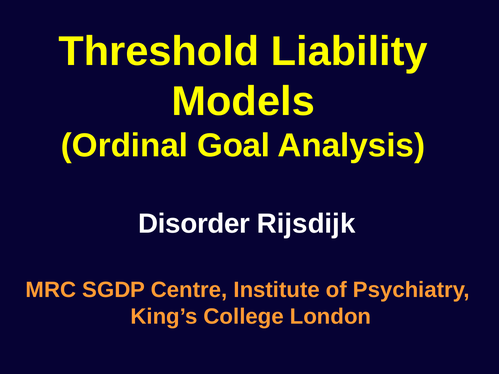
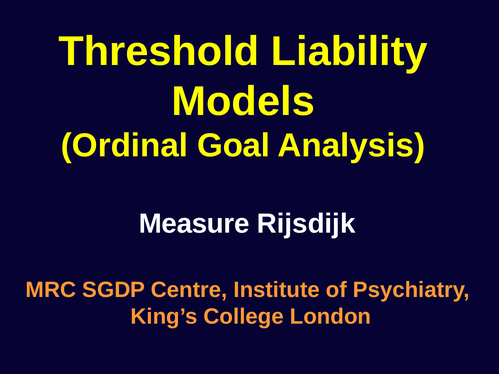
Disorder: Disorder -> Measure (194, 224)
